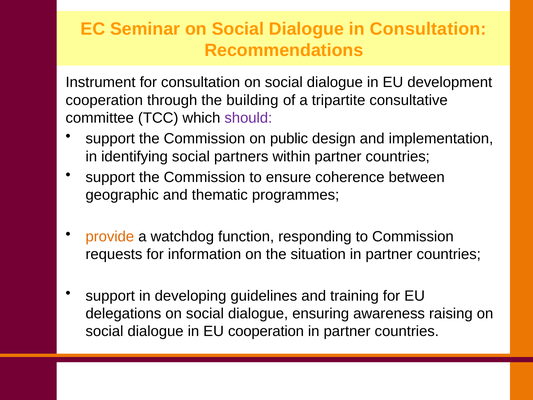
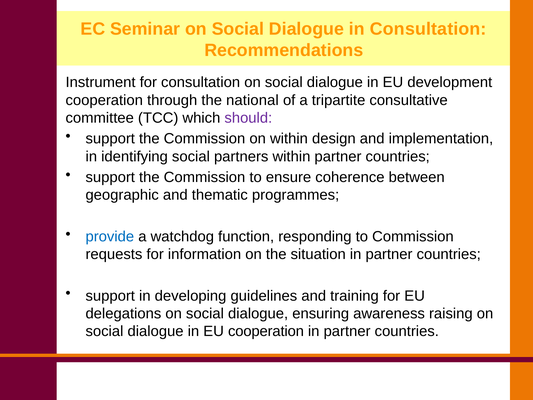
building: building -> national (252, 100)
on public: public -> within (289, 139)
provide colour: orange -> blue (110, 236)
